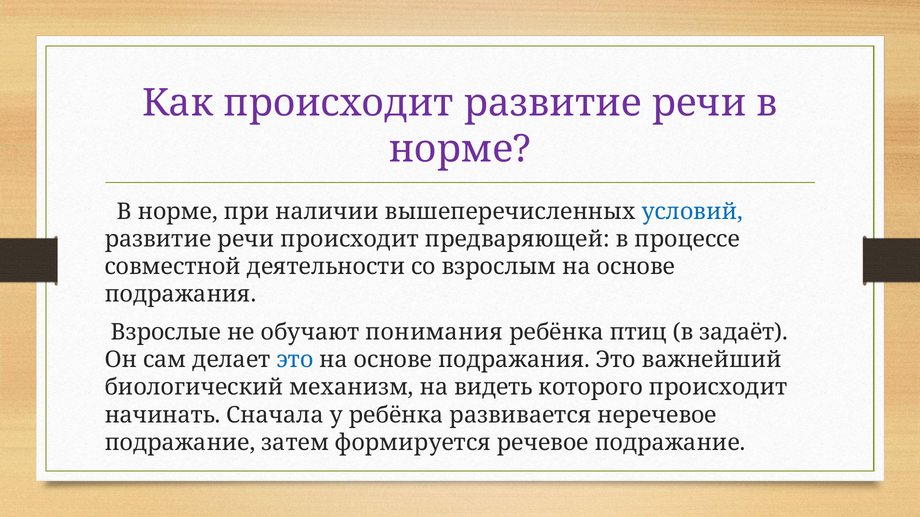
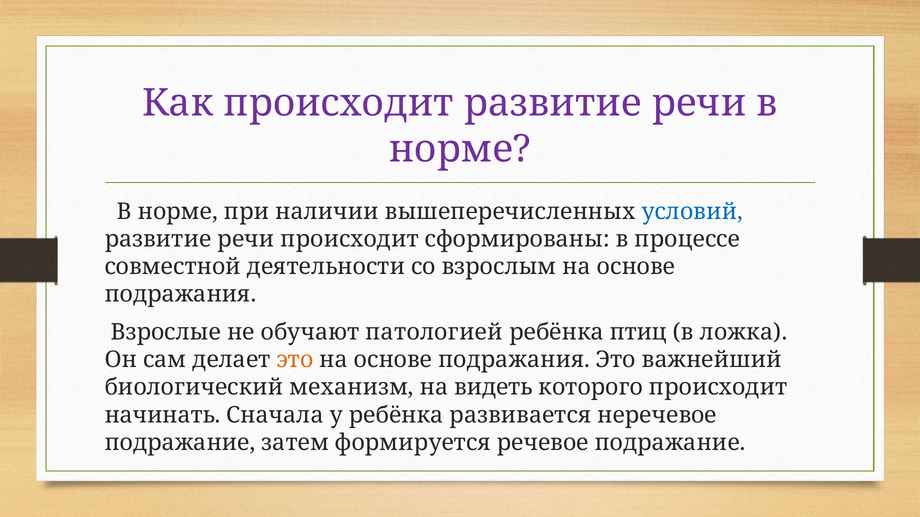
предваряющей: предваряющей -> сформированы (517, 239)
понимания: понимания -> патологией (434, 333)
задаёт: задаёт -> ложка (743, 333)
это colour: blue -> orange (295, 360)
